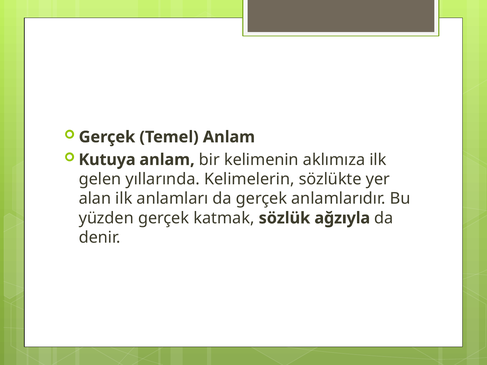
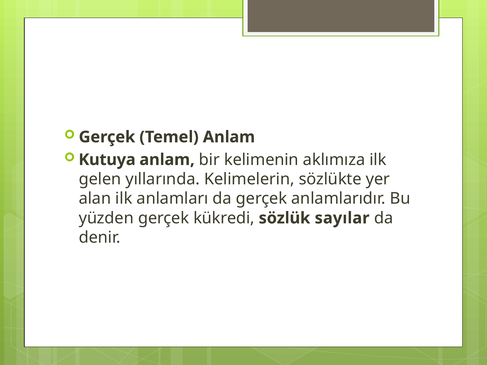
katmak: katmak -> kükredi (224, 218)
ağzıyla: ağzıyla -> sayılar (342, 218)
